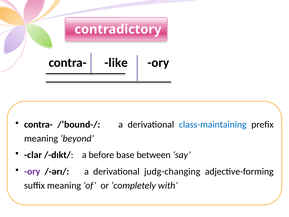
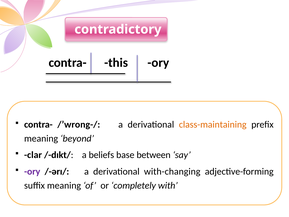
like: like -> this (116, 63)
/’bound-/: /’bound-/ -> /’wrong-/ (79, 124)
class-maintaining colour: blue -> orange (213, 124)
before: before -> beliefs (101, 155)
judg-changing: judg-changing -> with-changing (172, 171)
